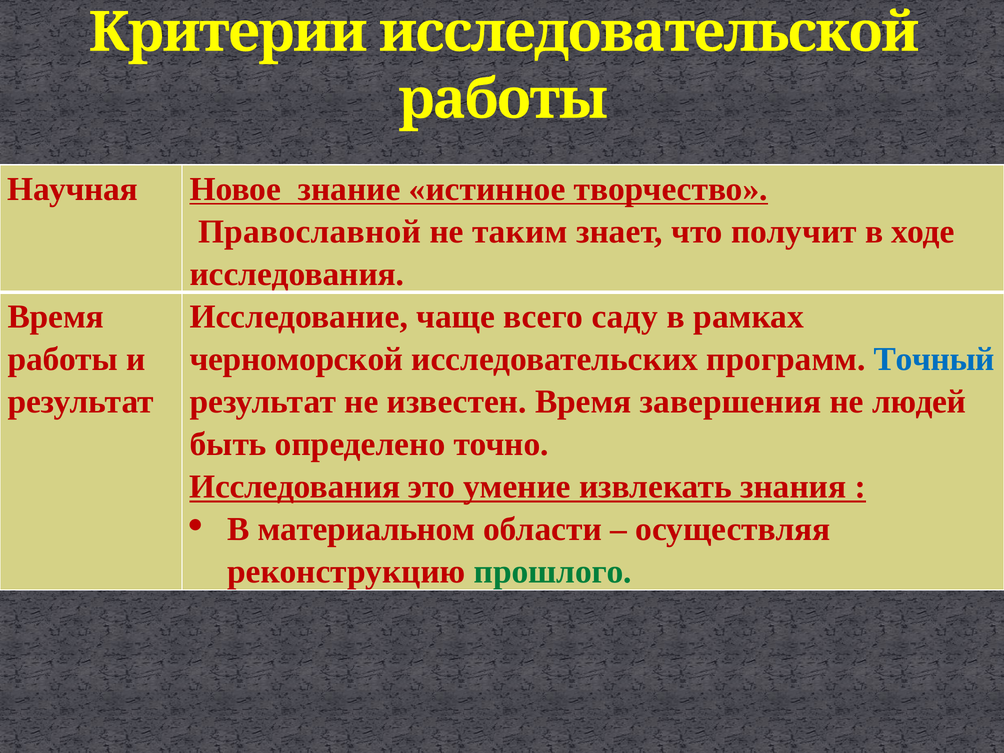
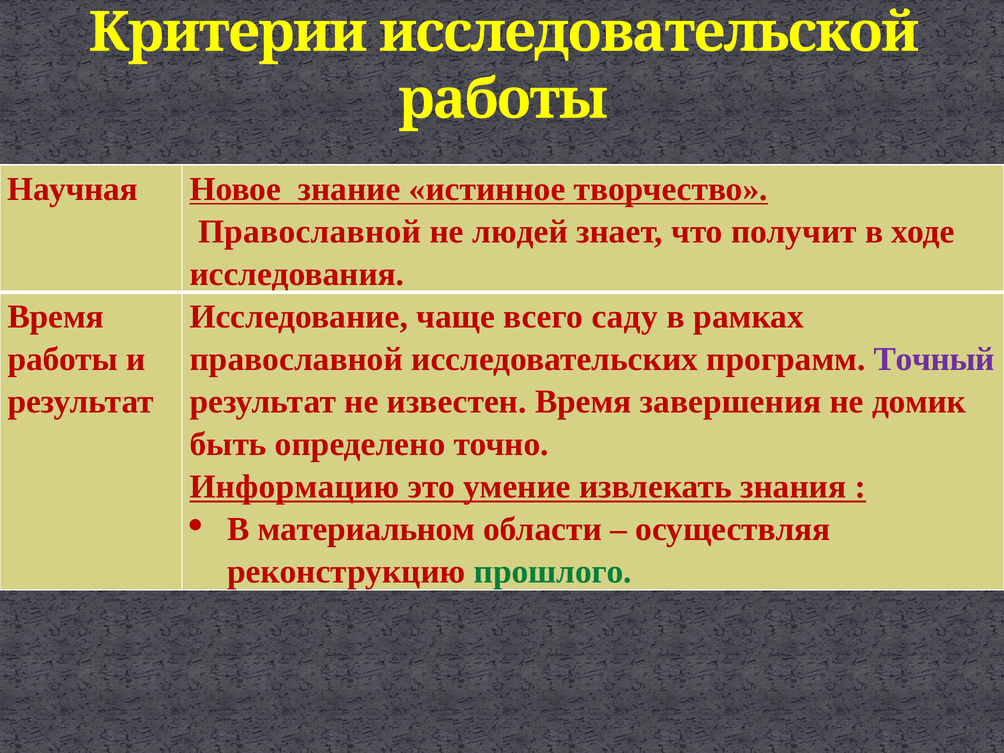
таким: таким -> людей (520, 232)
черноморской: черноморской -> православной (296, 359)
Точный colour: blue -> purple (934, 359)
людей: людей -> домик (919, 402)
Исследования: Исследования -> Информацию (294, 487)
